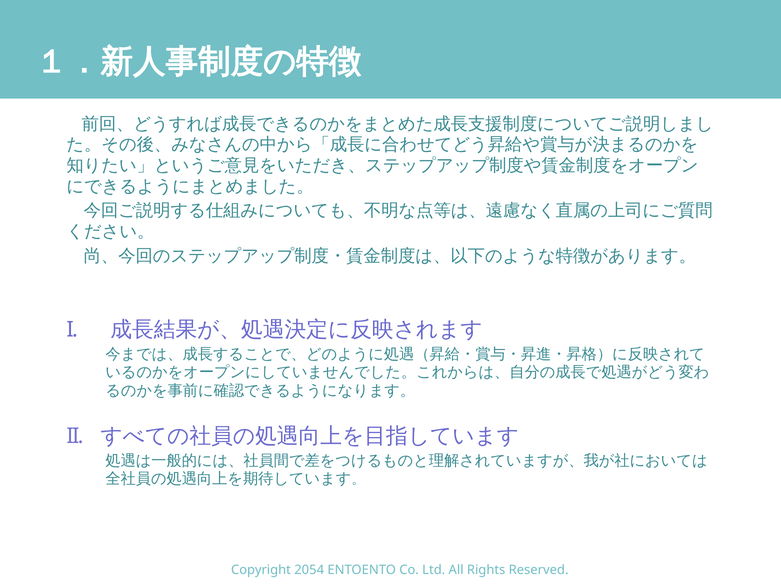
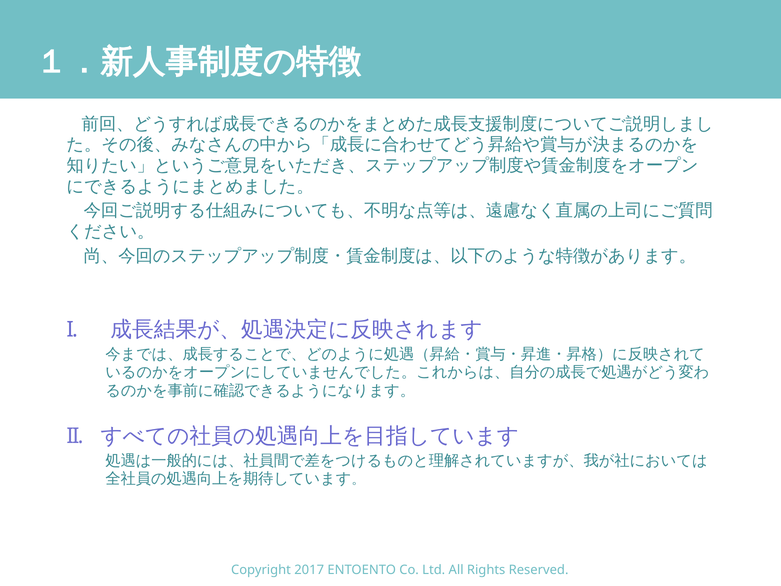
2054: 2054 -> 2017 (309, 570)
